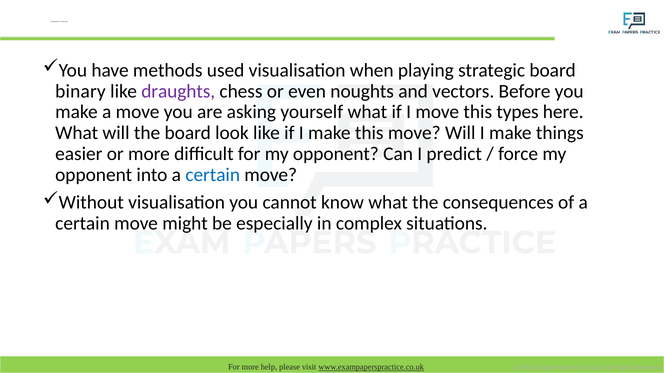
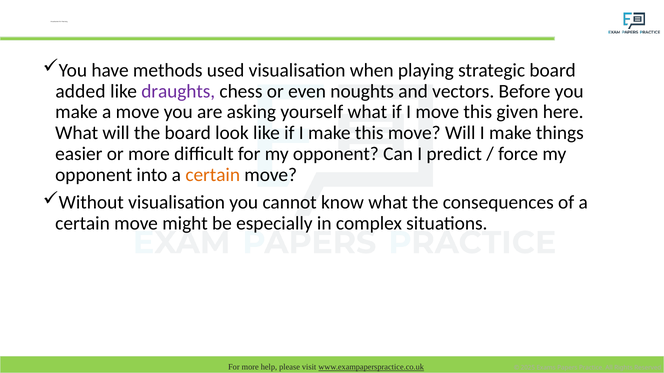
binary: binary -> added (80, 91)
types: types -> given (517, 112)
certain colour: blue -> orange (213, 175)
